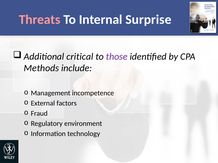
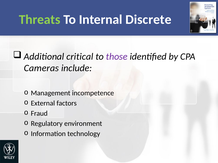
Threats colour: pink -> light green (40, 20)
Surprise: Surprise -> Discrete (148, 20)
Methods: Methods -> Cameras (41, 68)
